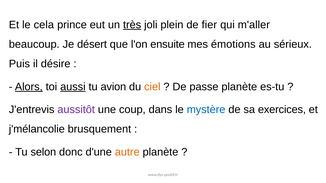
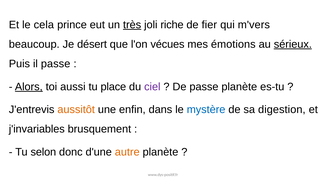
plein: plein -> riche (172, 25)
m'aller: m'aller -> m'vers (254, 25)
ensuite: ensuite -> vécues (167, 44)
sérieux underline: none -> present (293, 44)
il désire: désire -> passe (56, 64)
aussi underline: present -> none (73, 87)
avion: avion -> place (113, 87)
ciel colour: orange -> purple (152, 87)
aussitôt colour: purple -> orange (76, 110)
coup: coup -> enfin (132, 110)
exercices: exercices -> digestion (282, 110)
j'mélancolie: j'mélancolie -> j'invariables (37, 129)
